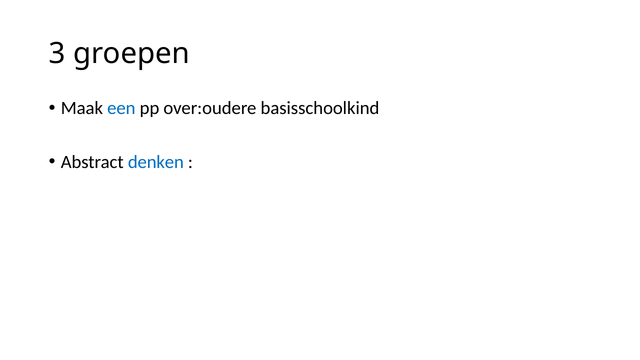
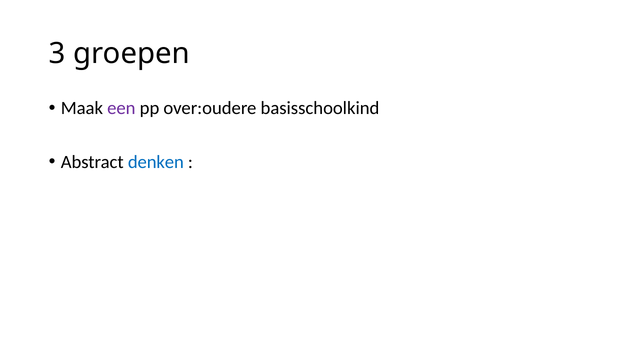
een colour: blue -> purple (121, 108)
